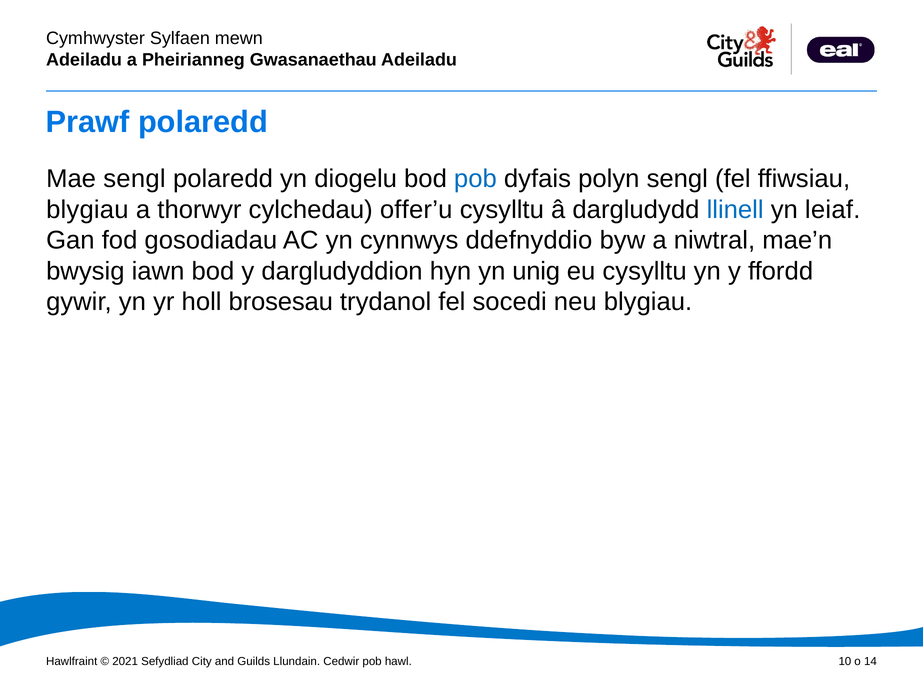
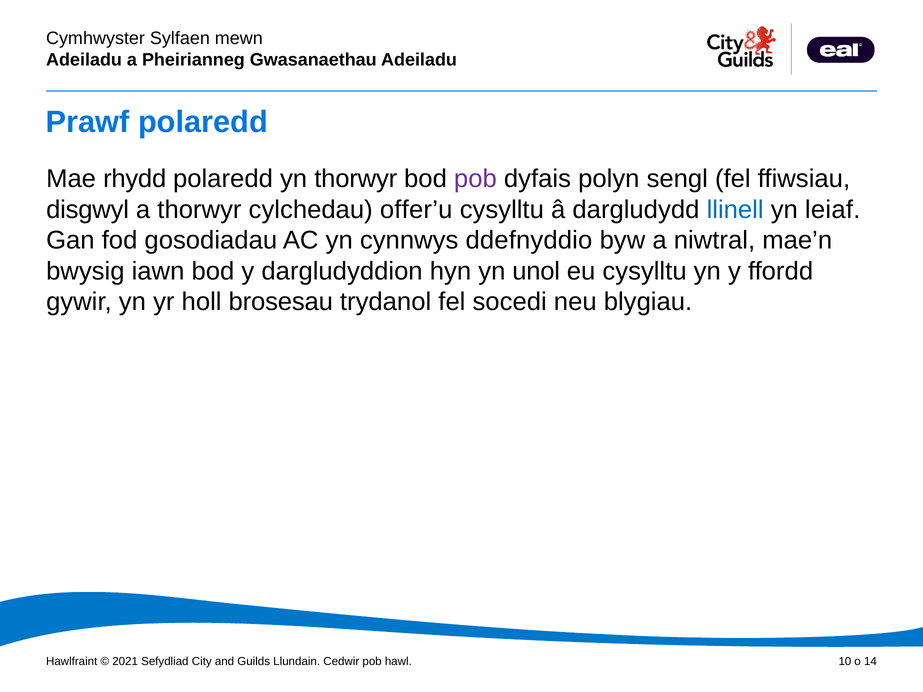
Mae sengl: sengl -> rhydd (135, 179)
yn diogelu: diogelu -> thorwyr (356, 179)
pob colour: blue -> purple (475, 179)
blygiau: blygiau -> disgwyl (88, 210)
unig: unig -> unol (536, 271)
